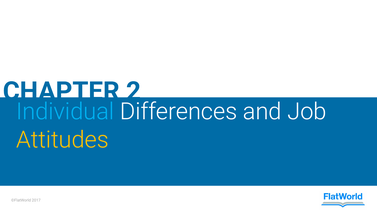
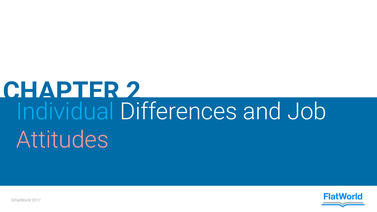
Attitudes colour: yellow -> pink (62, 140)
